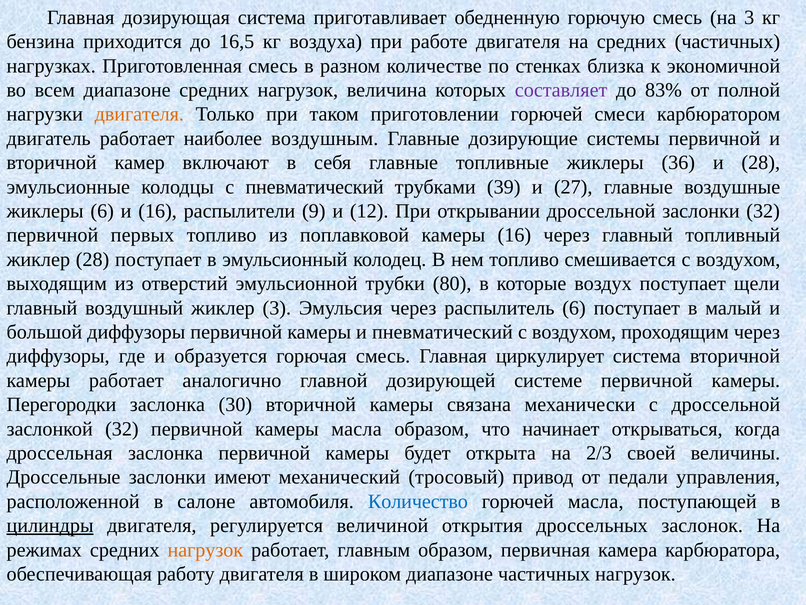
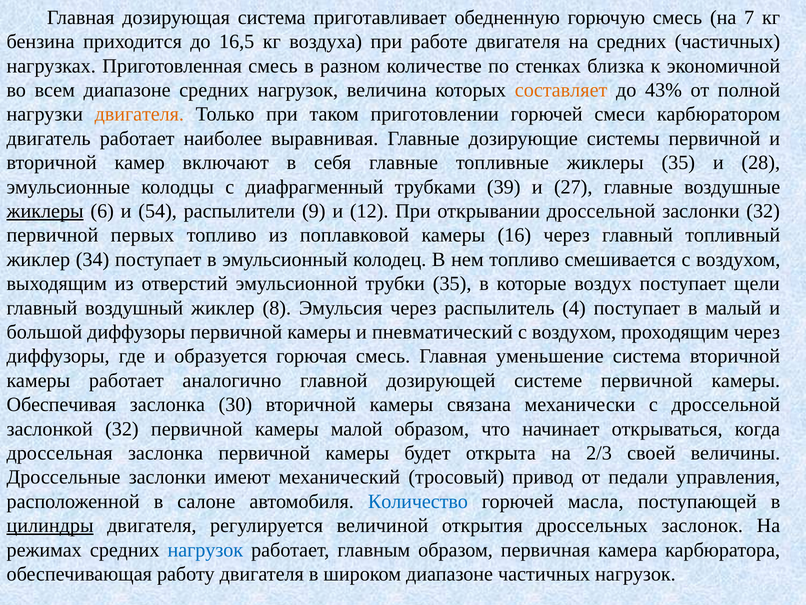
на 3: 3 -> 7 (749, 17)
составляет colour: purple -> orange (561, 90)
83%: 83% -> 43% (664, 90)
воздушным: воздушным -> выравнивая (325, 138)
жиклеры 36: 36 -> 35 (678, 163)
с пневматический: пневматический -> диафрагменный (315, 187)
жиклеры underline: none -> present (45, 211)
и 16: 16 -> 54 (158, 211)
жиклер 28: 28 -> 34 (93, 259)
трубки 80: 80 -> 35 (452, 283)
жиклер 3: 3 -> 8 (277, 308)
распылитель 6: 6 -> 4 (574, 308)
циркулирует: циркулирует -> уменьшение (550, 356)
Перегородки: Перегородки -> Обеспечивая (61, 404)
камеры масла: масла -> малой (357, 428)
нагрузок colour: orange -> blue (205, 549)
